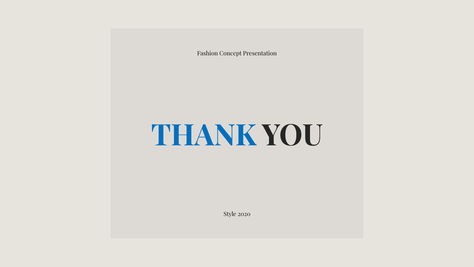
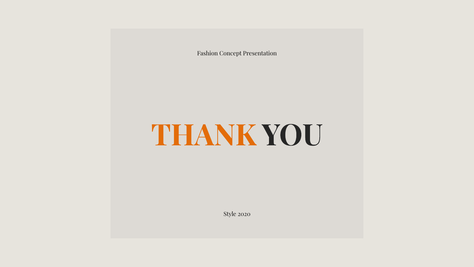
THANK colour: blue -> orange (204, 135)
